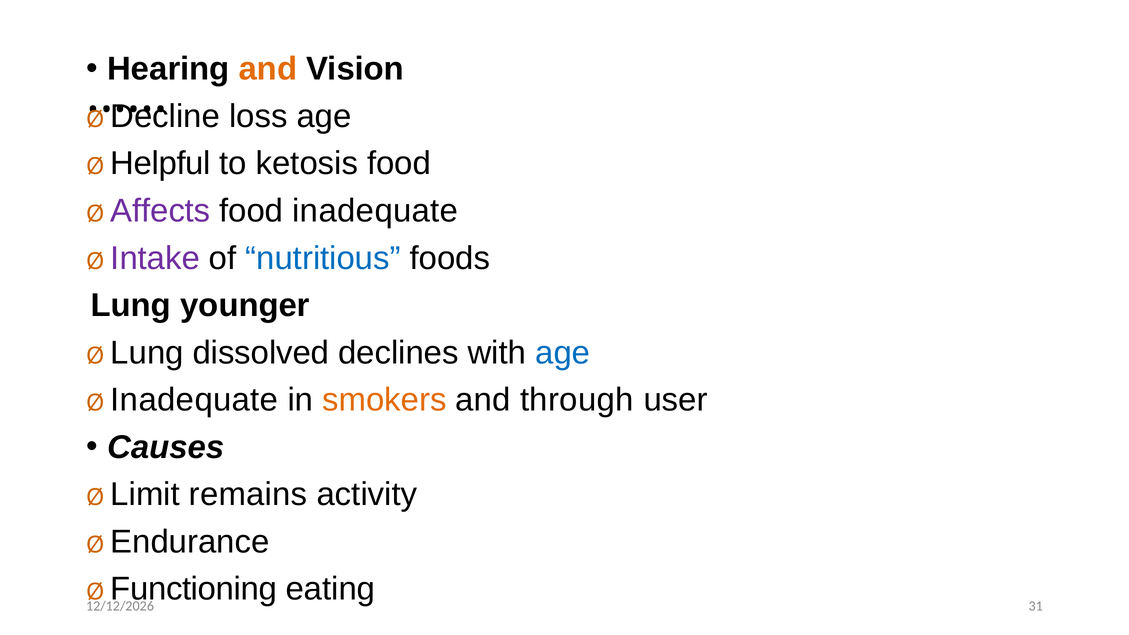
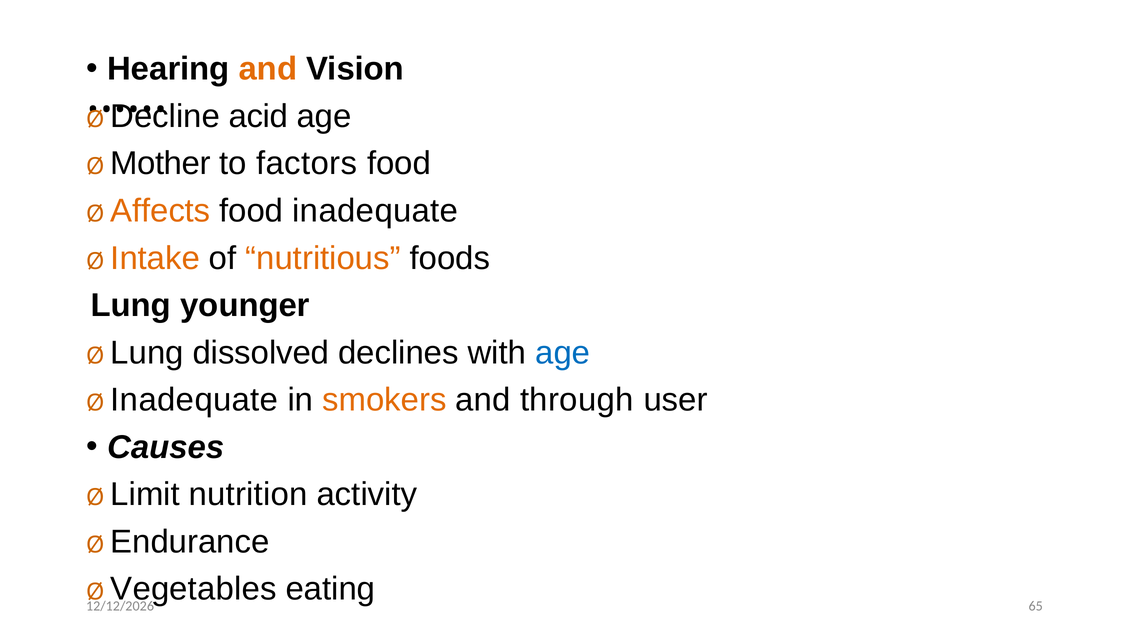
loss: loss -> acid (258, 116)
Helpful: Helpful -> Mother (161, 164)
ketosis: ketosis -> factors (307, 164)
Affects colour: purple -> orange (160, 211)
Intake colour: purple -> orange (155, 258)
nutritious colour: blue -> orange (323, 258)
remains: remains -> nutrition (248, 495)
Functioning: Functioning -> Vegetables (193, 589)
31: 31 -> 65 (1036, 606)
